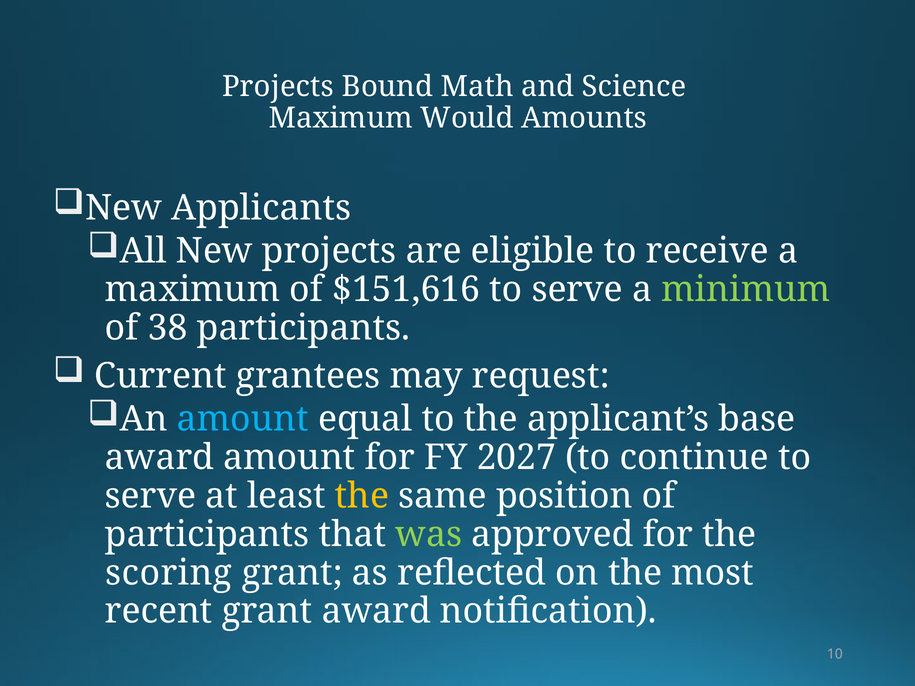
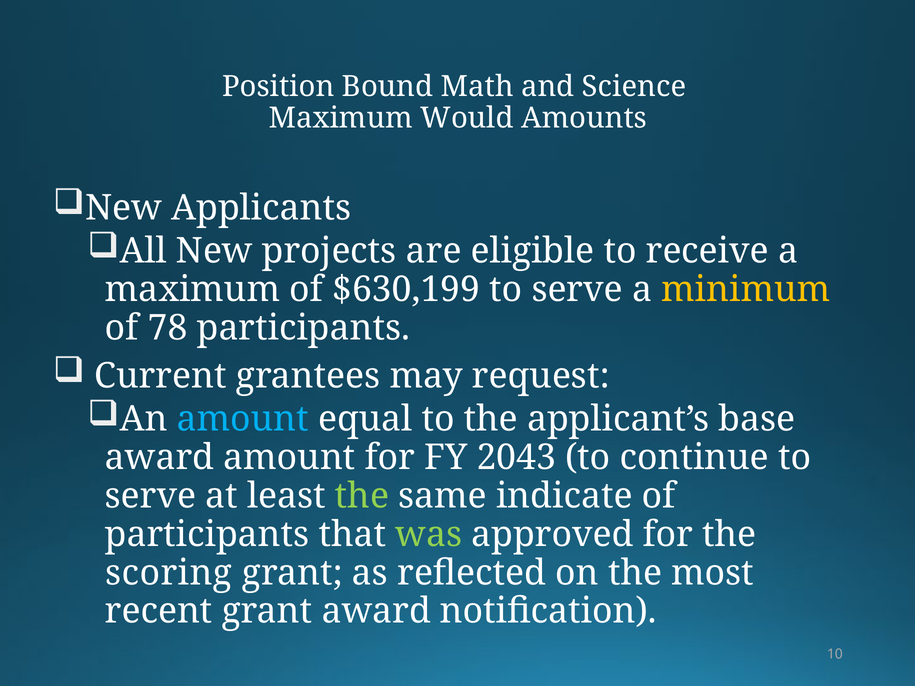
Projects: Projects -> Position (278, 87)
$151,616: $151,616 -> $630,199 (406, 290)
minimum colour: light green -> yellow (746, 290)
38: 38 -> 78 (168, 328)
2027: 2027 -> 2043 (516, 458)
the colour: yellow -> light green (362, 496)
position: position -> indicate (564, 496)
